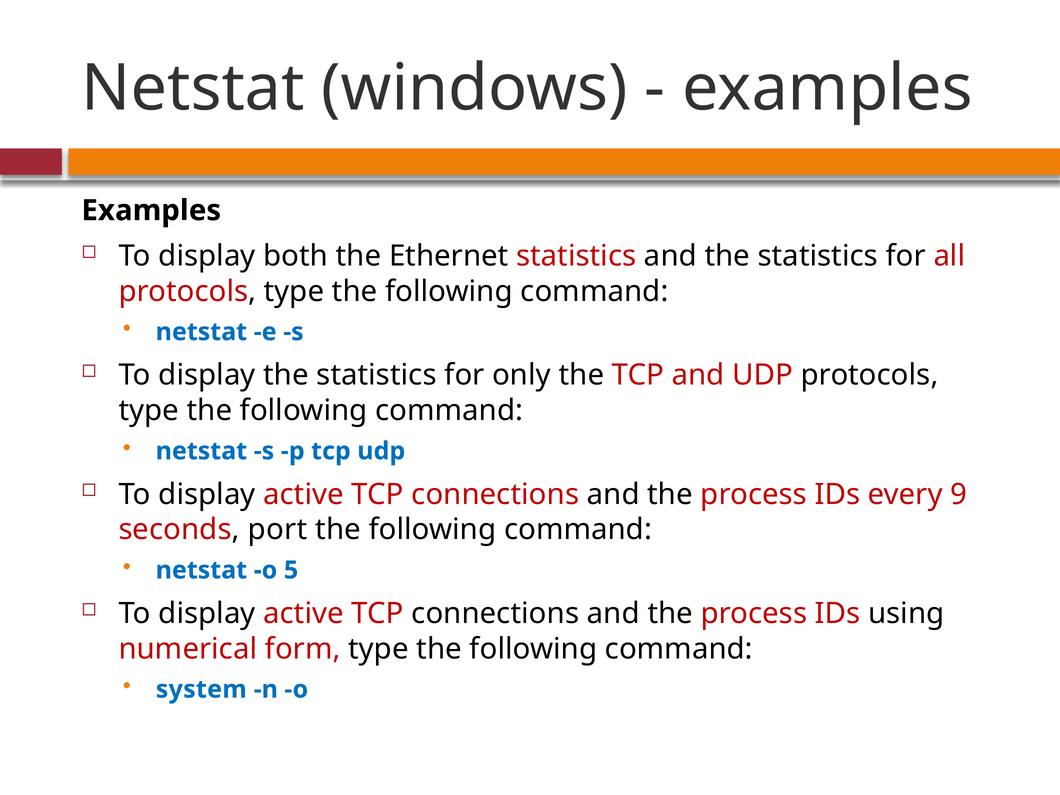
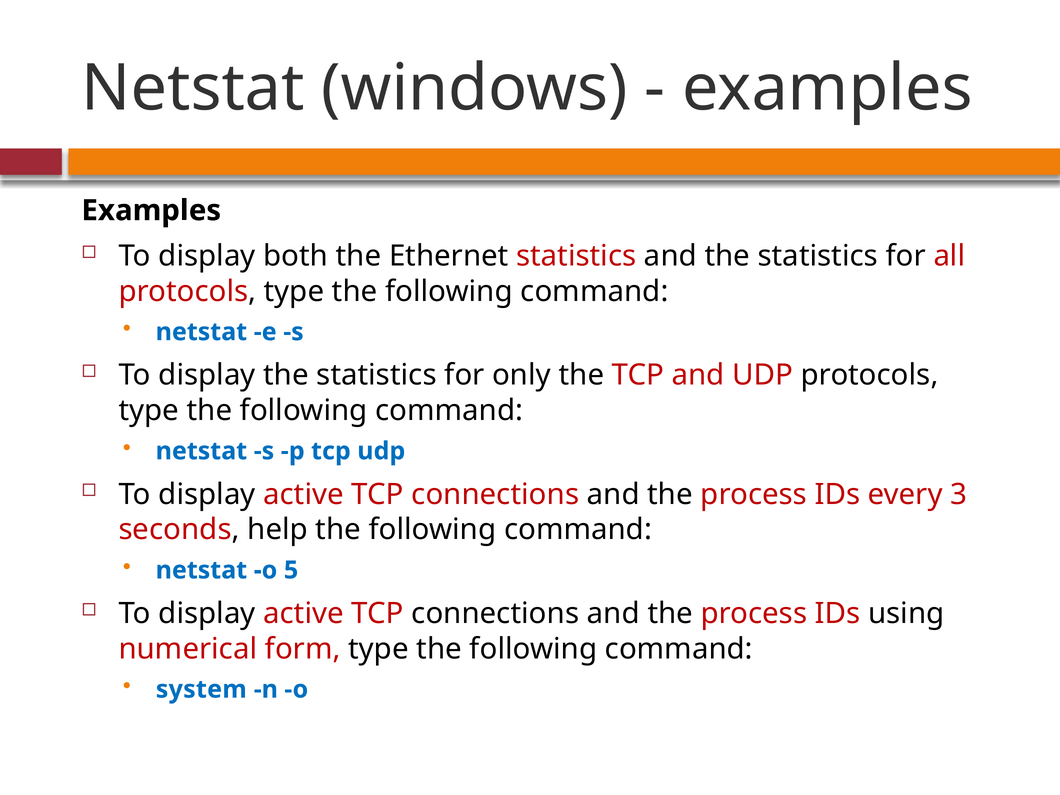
9: 9 -> 3 (959, 494)
port: port -> help (278, 530)
